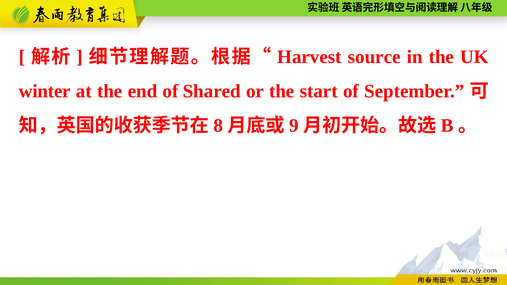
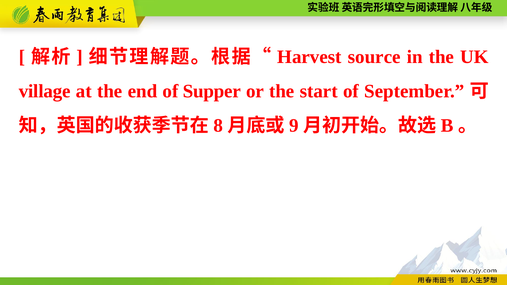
winter: winter -> village (45, 91)
Shared: Shared -> Supper (212, 91)
